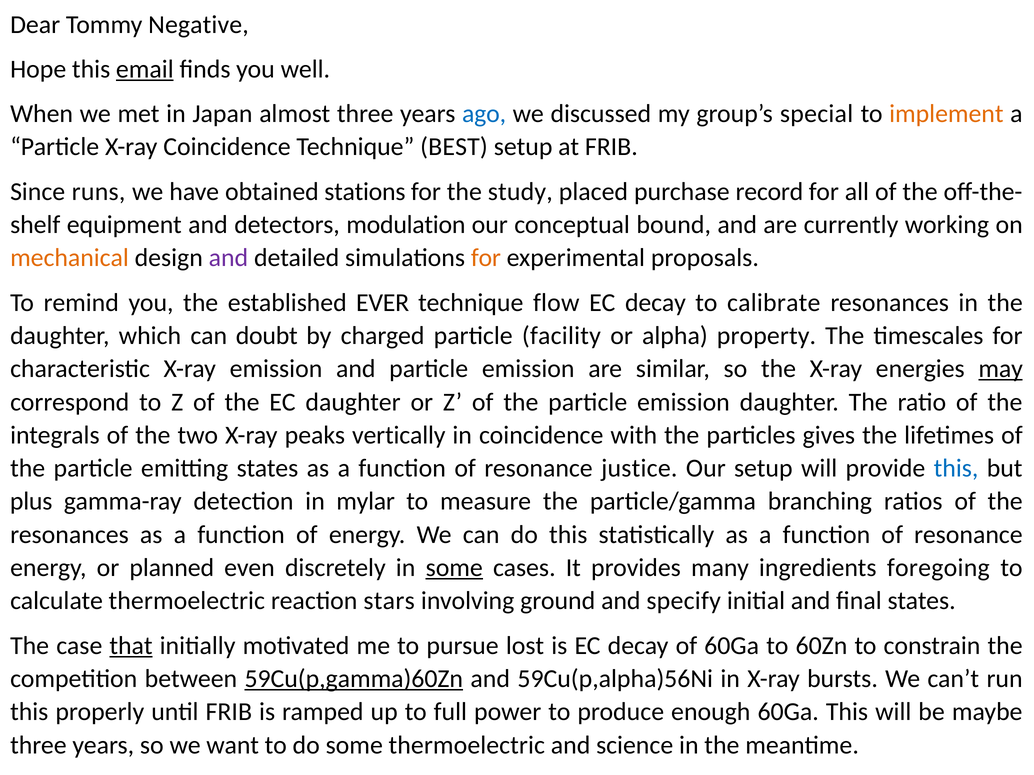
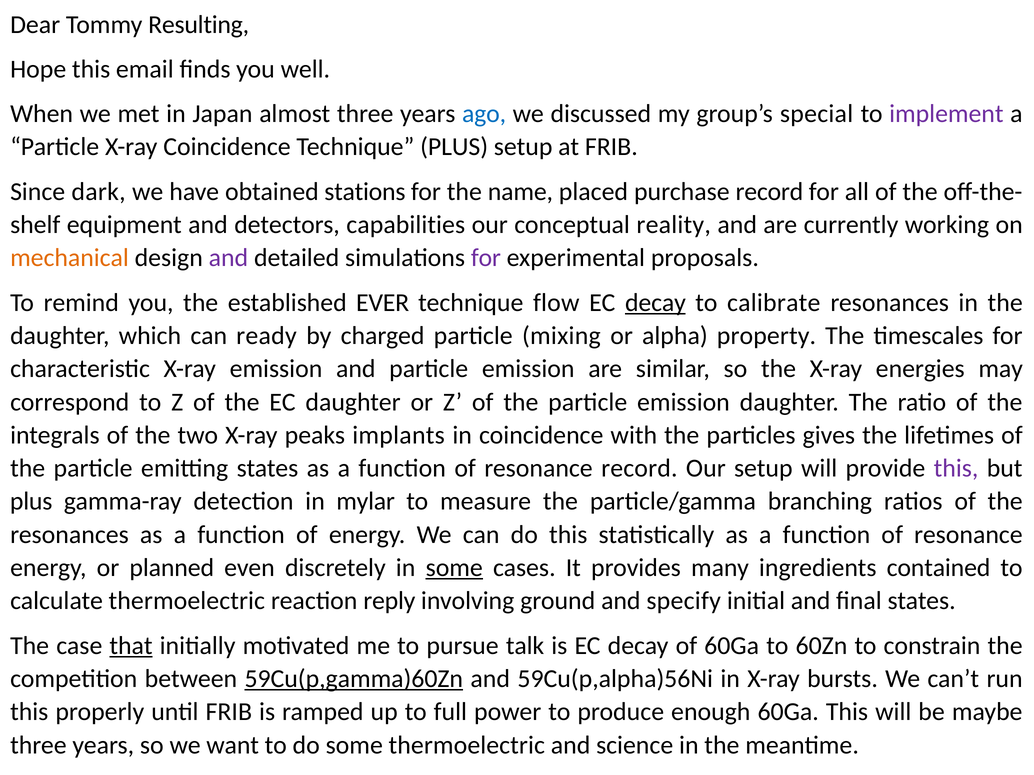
Negative: Negative -> Resulting (199, 25)
email underline: present -> none (145, 69)
implement colour: orange -> purple (946, 114)
Technique BEST: BEST -> PLUS (454, 147)
runs: runs -> dark (99, 192)
study: study -> name (520, 192)
modulation: modulation -> capabilities (406, 225)
bound: bound -> reality (674, 225)
for colour: orange -> purple (486, 258)
decay underline: none -> present (655, 303)
doubt: doubt -> ready (266, 336)
facility: facility -> mixing (561, 336)
may underline: present -> none (1001, 369)
vertically: vertically -> implants (399, 435)
resonance justice: justice -> record (639, 469)
this colour: blue -> purple (956, 469)
foregoing: foregoing -> contained (939, 568)
stars: stars -> reply (389, 601)
lost: lost -> talk (525, 646)
